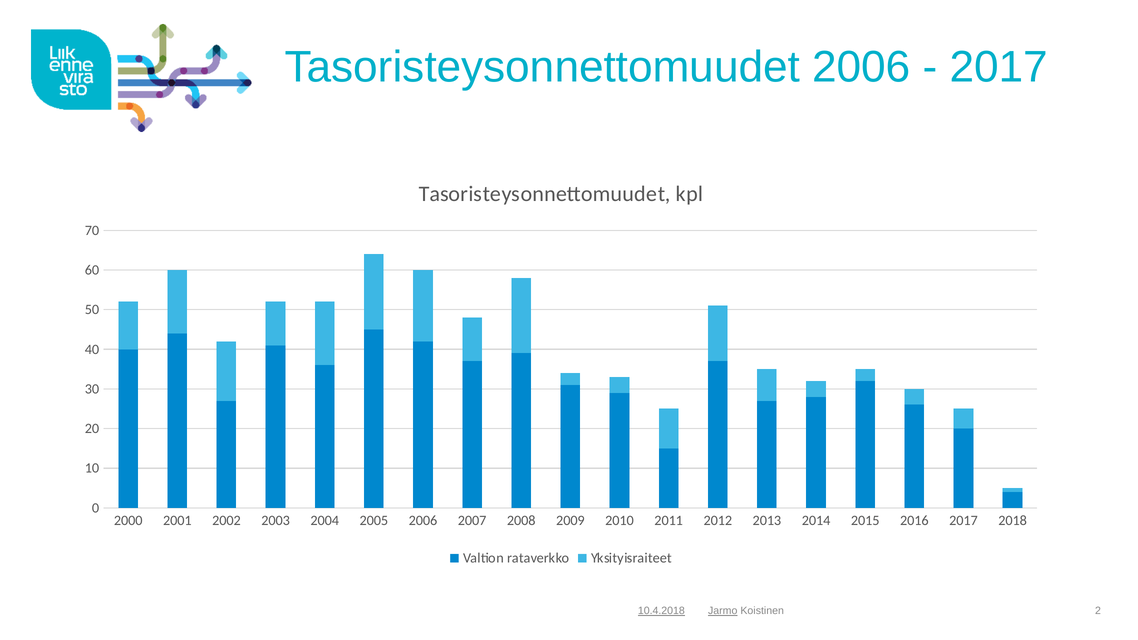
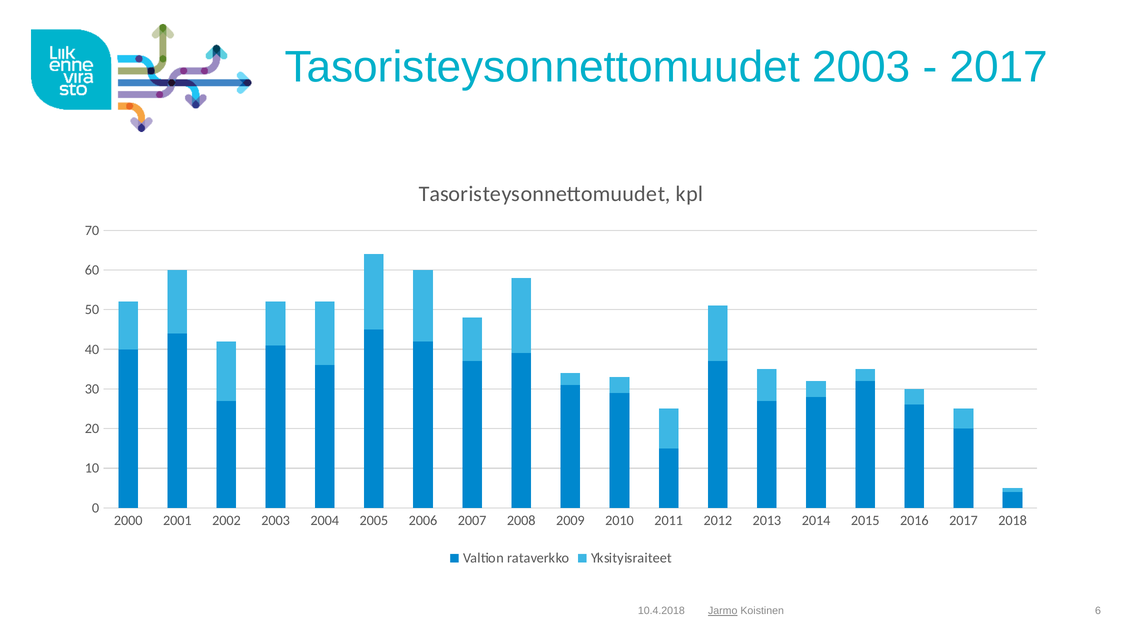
Tasoristeysonnettomuudet 2006: 2006 -> 2003 (861, 67)
10.4.2018 underline: present -> none (661, 611)
2: 2 -> 6 (1098, 611)
